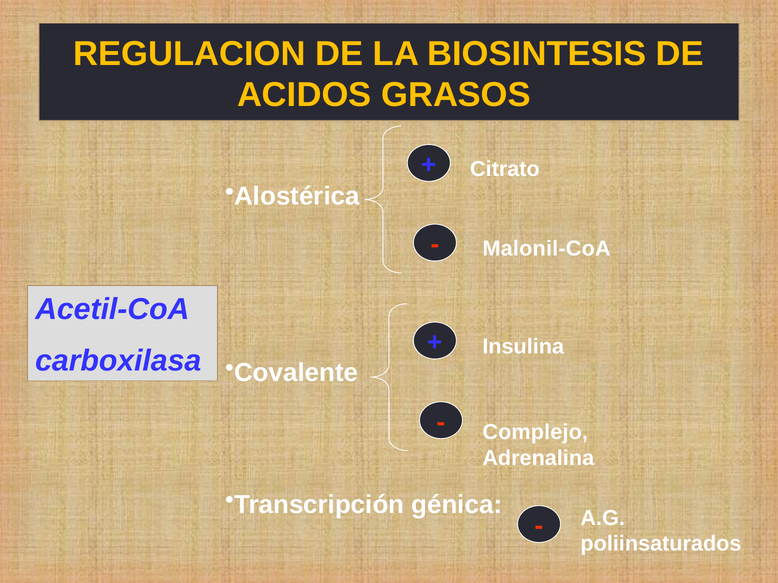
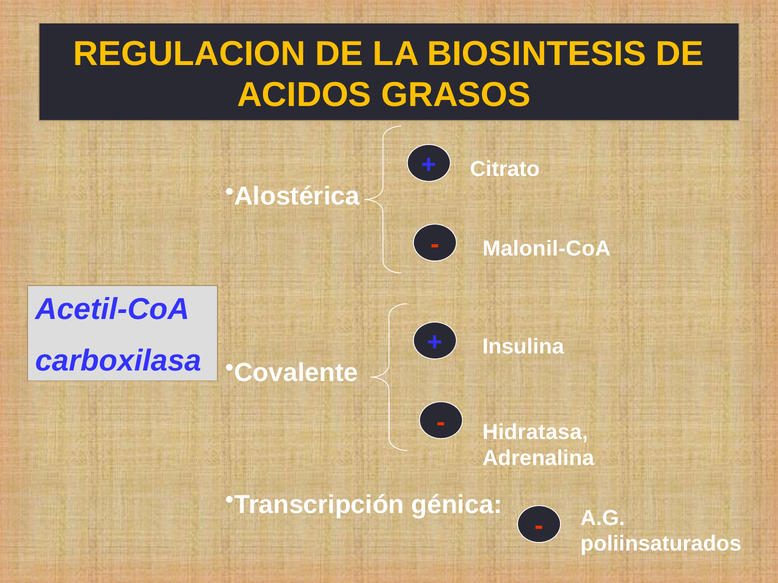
Complejo: Complejo -> Hidratasa (535, 433)
